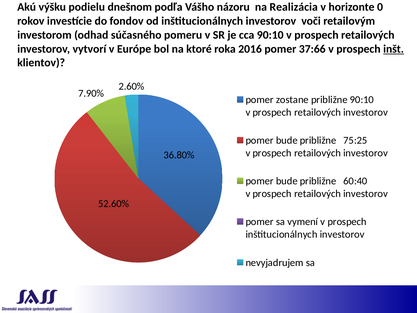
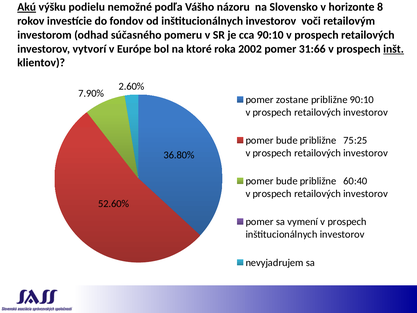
Akú underline: none -> present (27, 7)
dnešnom: dnešnom -> nemožné (130, 7)
Realizácia: Realizácia -> Slovensko (294, 7)
0: 0 -> 8 (380, 7)
2016: 2016 -> 2002 (250, 49)
37:66: 37:66 -> 31:66 (312, 49)
